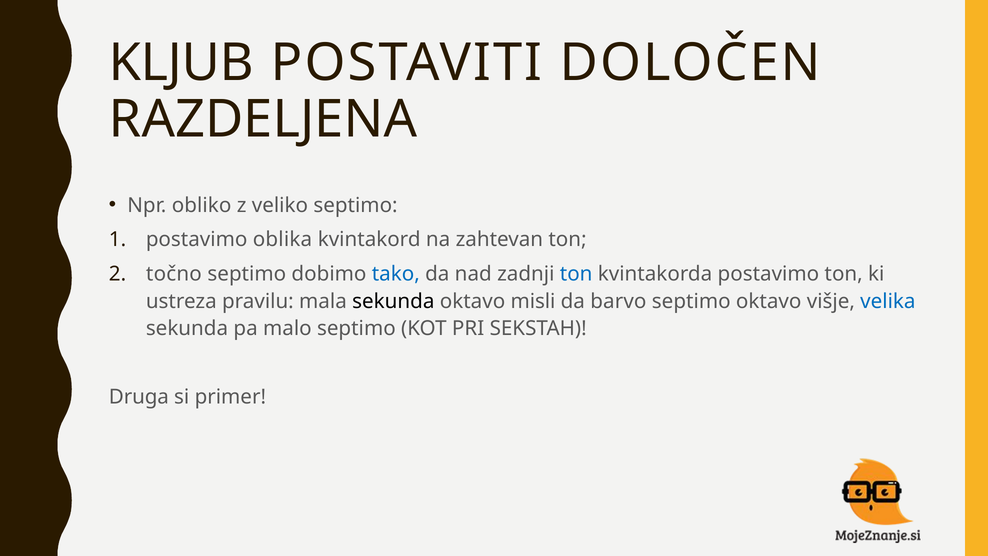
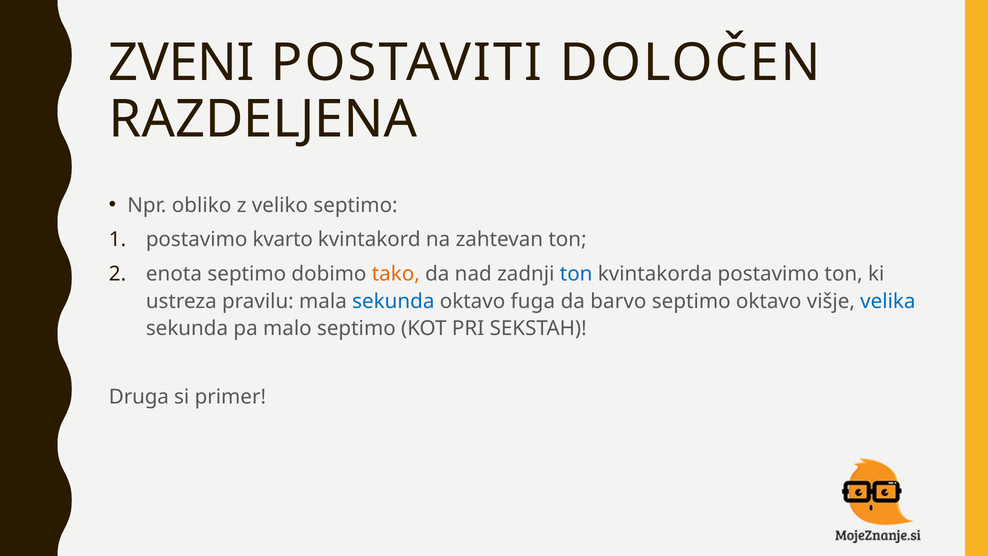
KLJUB: KLJUB -> ZVENI (181, 63)
oblika: oblika -> kvarto (283, 240)
točno: točno -> enota (174, 274)
tako colour: blue -> orange (396, 274)
sekunda colour: black -> blue (393, 301)
misli: misli -> fuga (533, 301)
